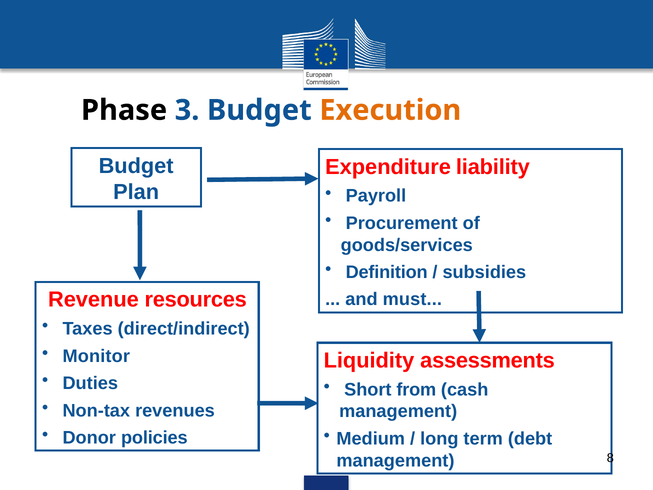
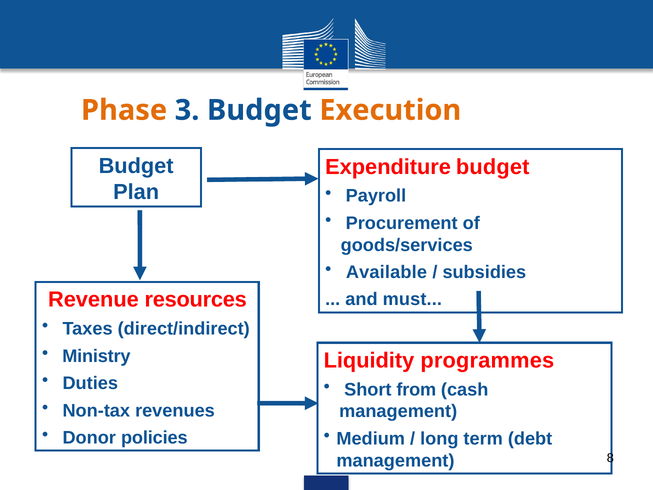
Phase colour: black -> orange (124, 110)
Expenditure liability: liability -> budget (493, 167)
Definition: Definition -> Available (386, 272)
Monitor: Monitor -> Ministry (96, 356)
assessments: assessments -> programmes (487, 360)
